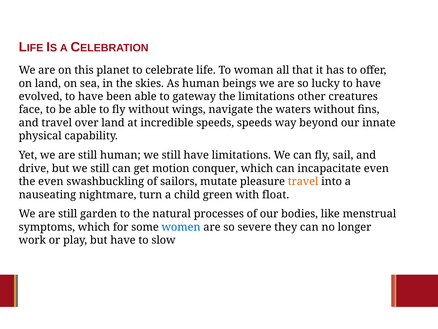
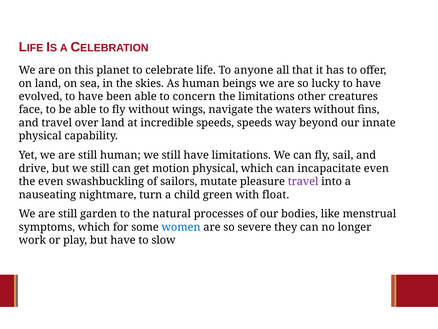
woman: woman -> anyone (254, 70)
gateway: gateway -> concern (194, 96)
motion conquer: conquer -> physical (215, 168)
travel colour: orange -> purple (303, 181)
